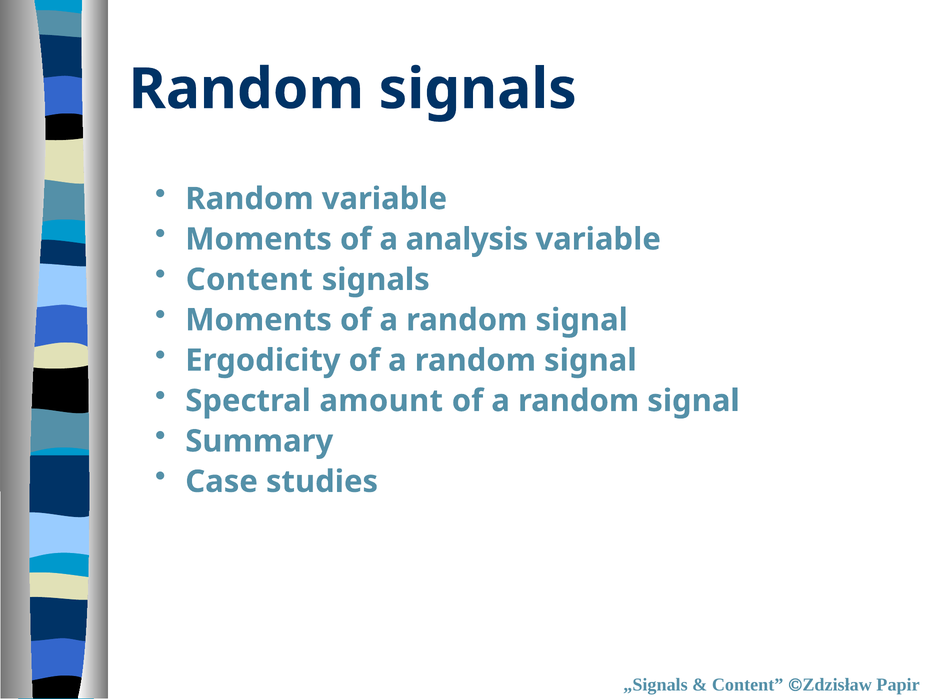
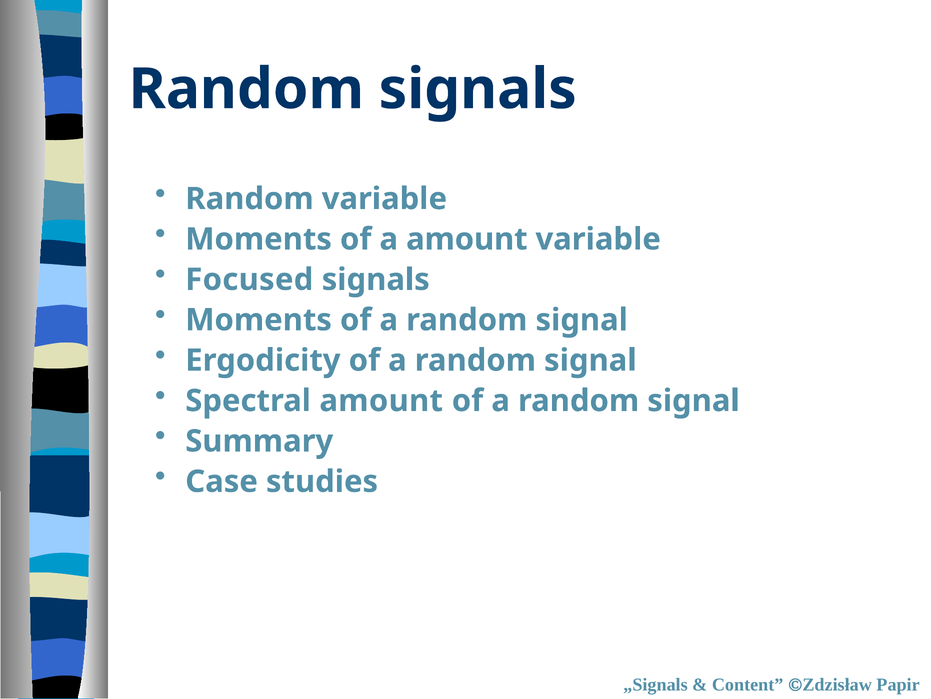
a analysis: analysis -> amount (467, 239)
Content: Content -> Focused (249, 279)
